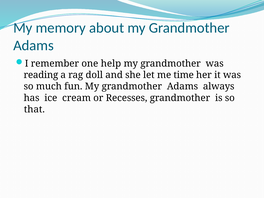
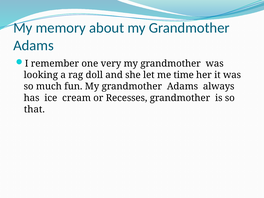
help: help -> very (111, 64)
reading: reading -> looking (41, 75)
